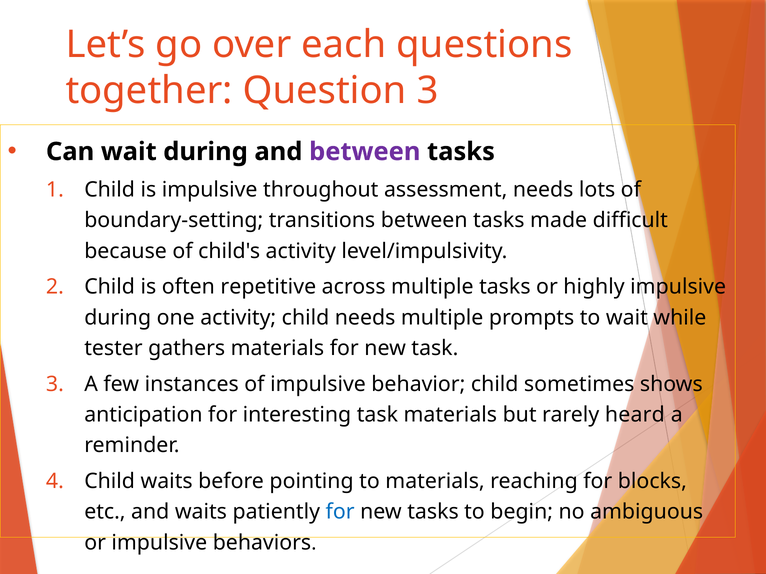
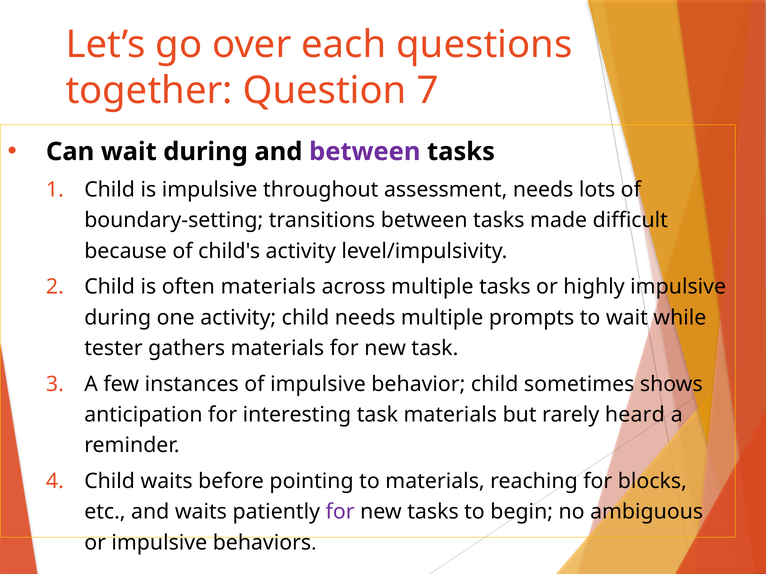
Question 3: 3 -> 7 (427, 91)
often repetitive: repetitive -> materials (268, 287)
for colour: blue -> purple (340, 512)
